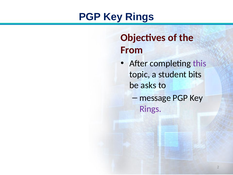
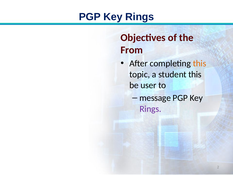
this colour: purple -> orange (200, 63)
student bits: bits -> this (195, 74)
asks: asks -> user (149, 85)
